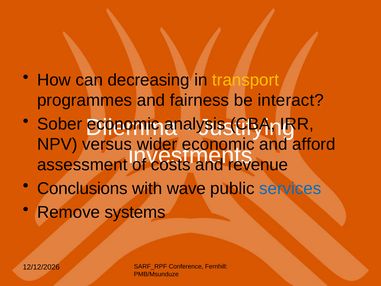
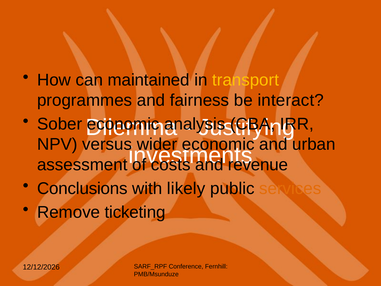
decreasing: decreasing -> maintained (149, 80)
afford: afford -> urban (314, 144)
wave: wave -> likely (186, 188)
services colour: blue -> orange (290, 188)
systems: systems -> ticketing (135, 212)
